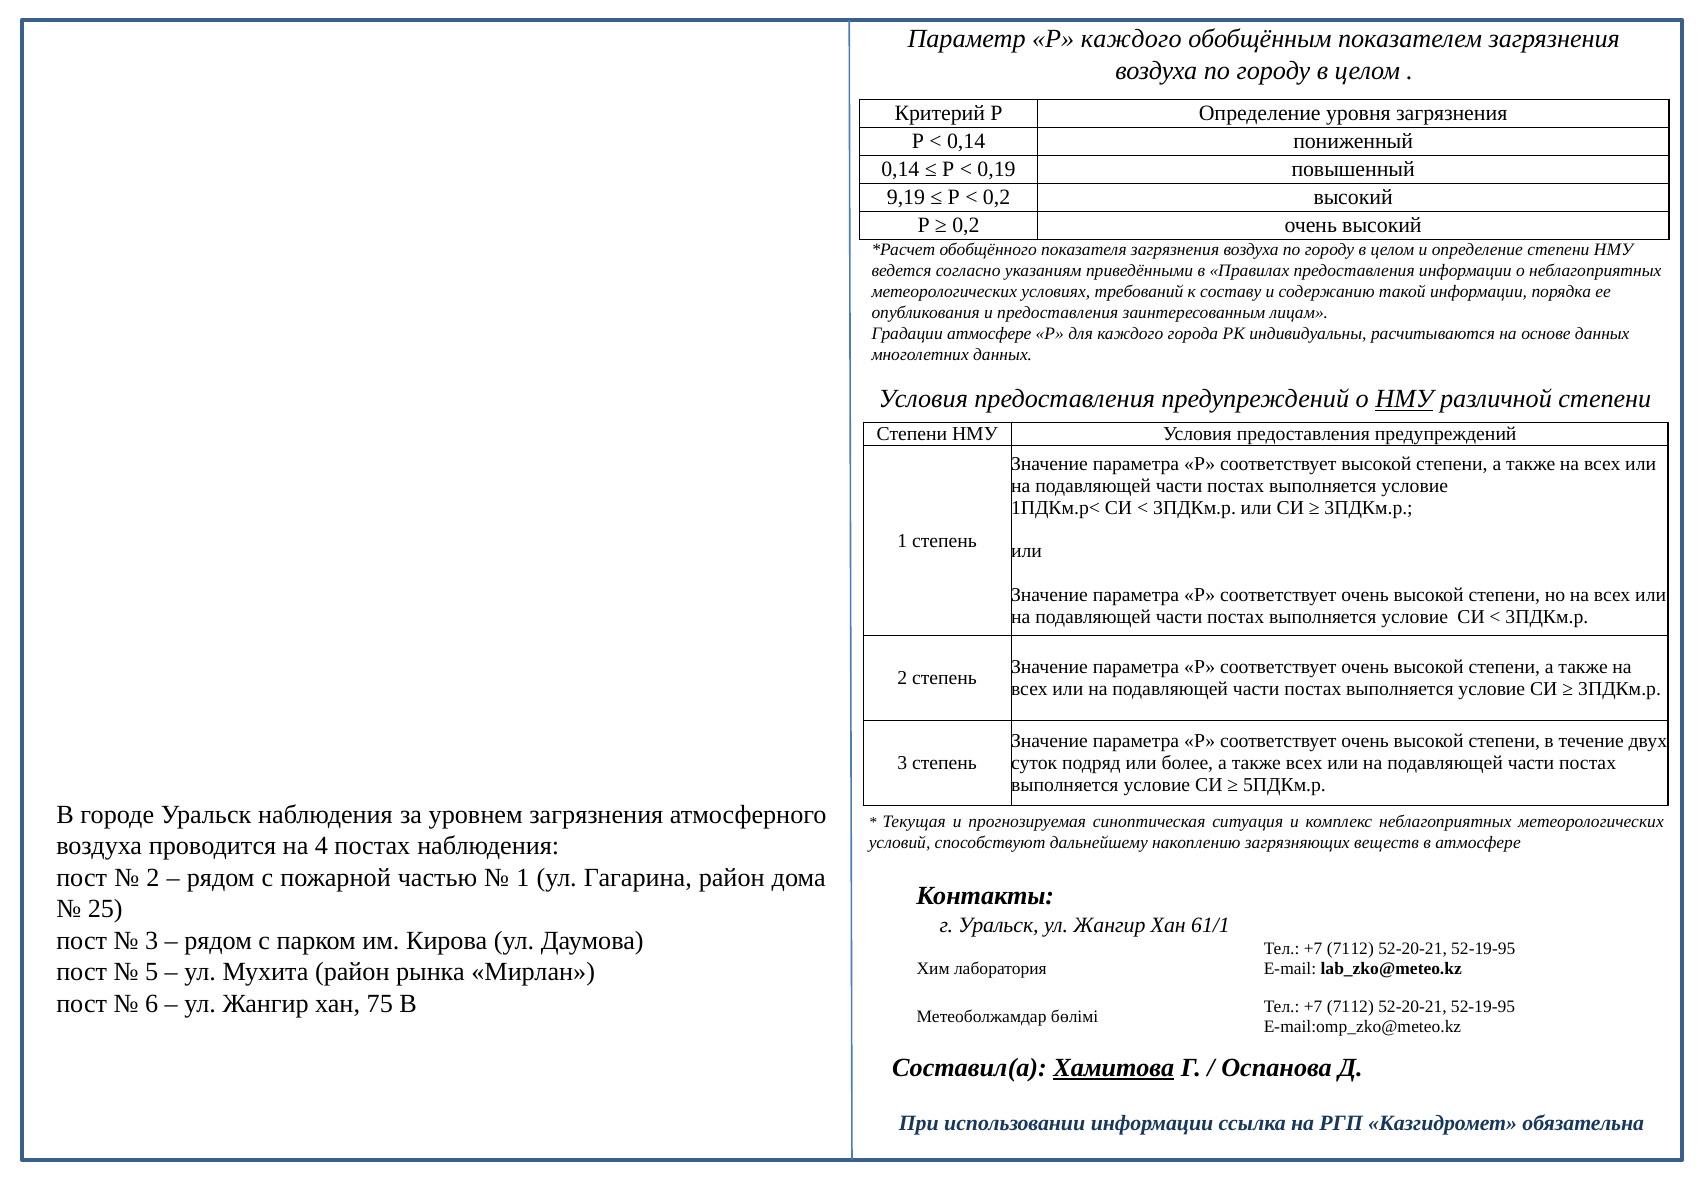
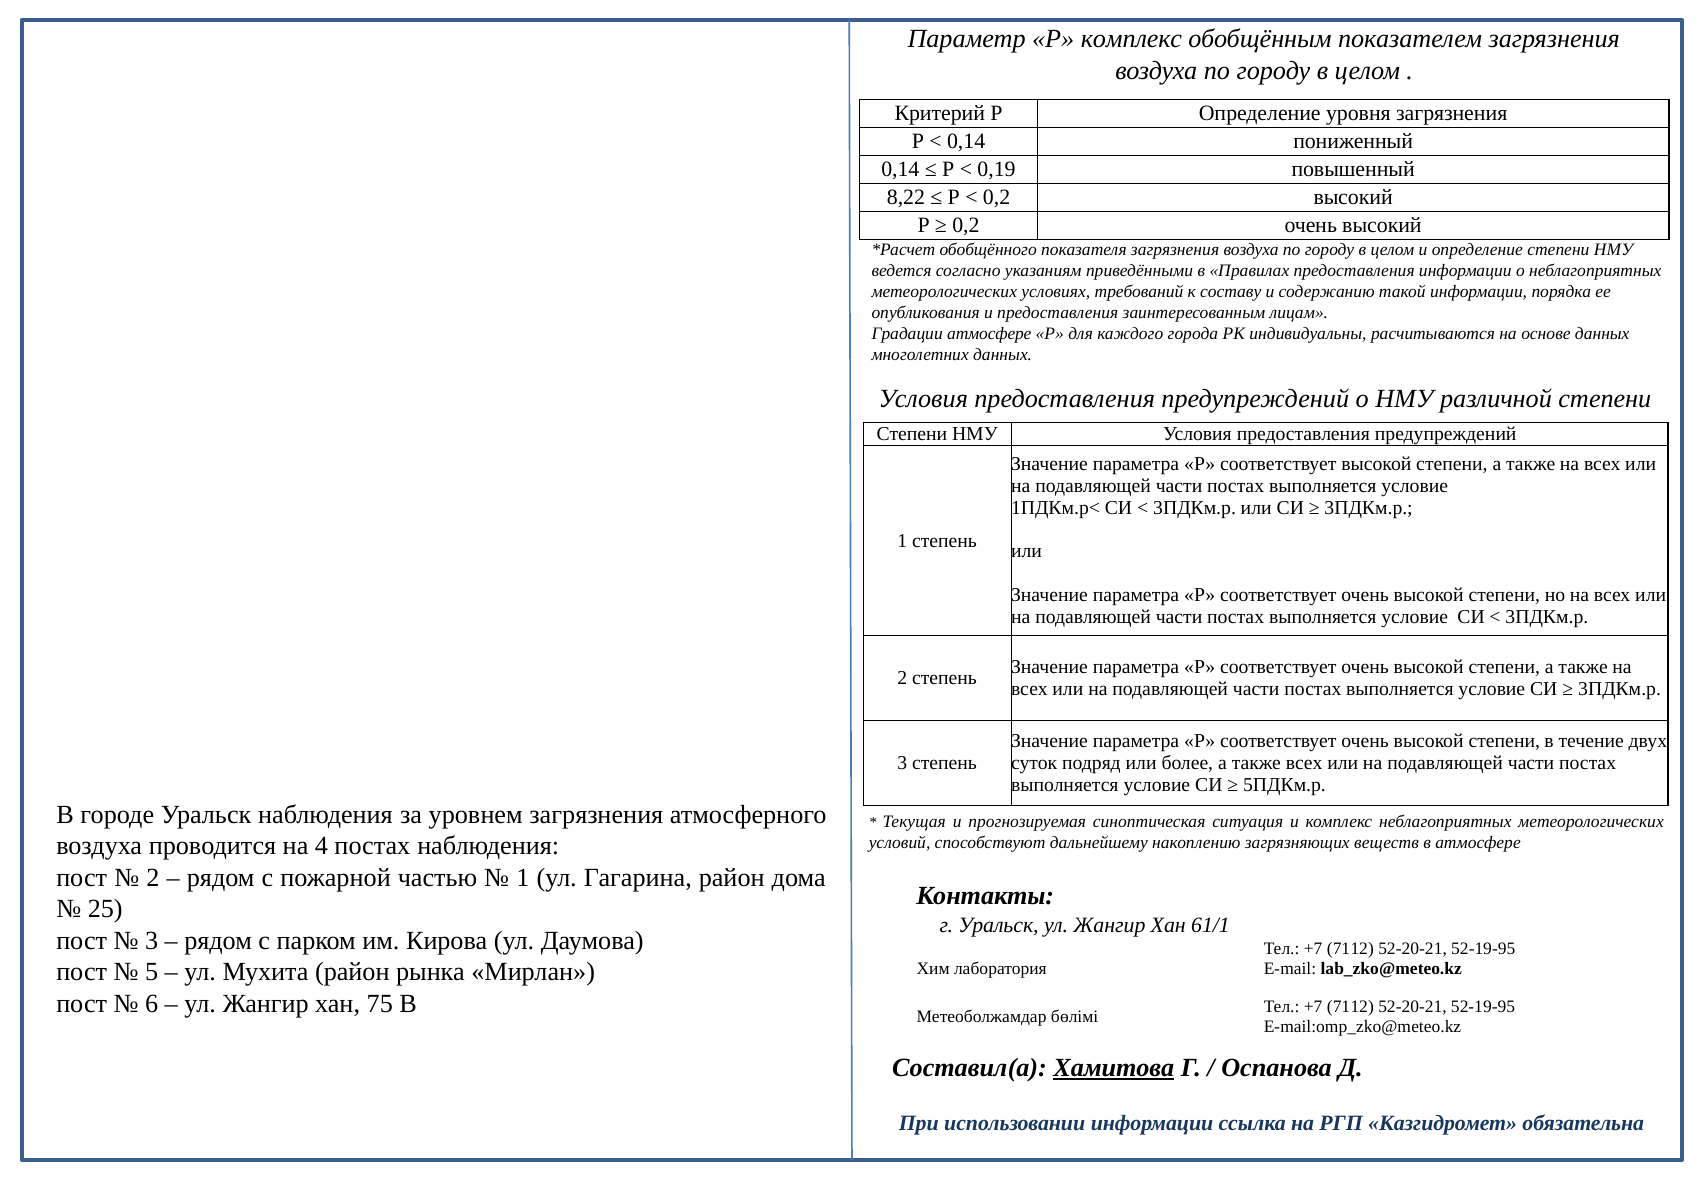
Р каждого: каждого -> комплекс (1131, 39)
9,19: 9,19 -> 8,22 (906, 197)
НМУ underline: present -> none (1404, 399)
